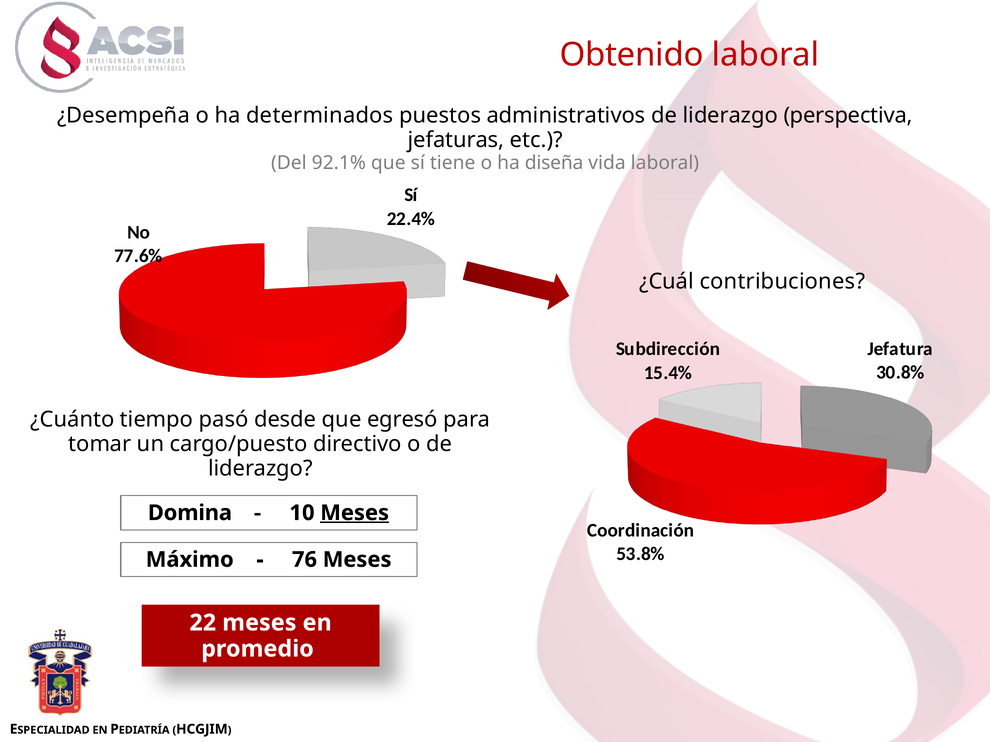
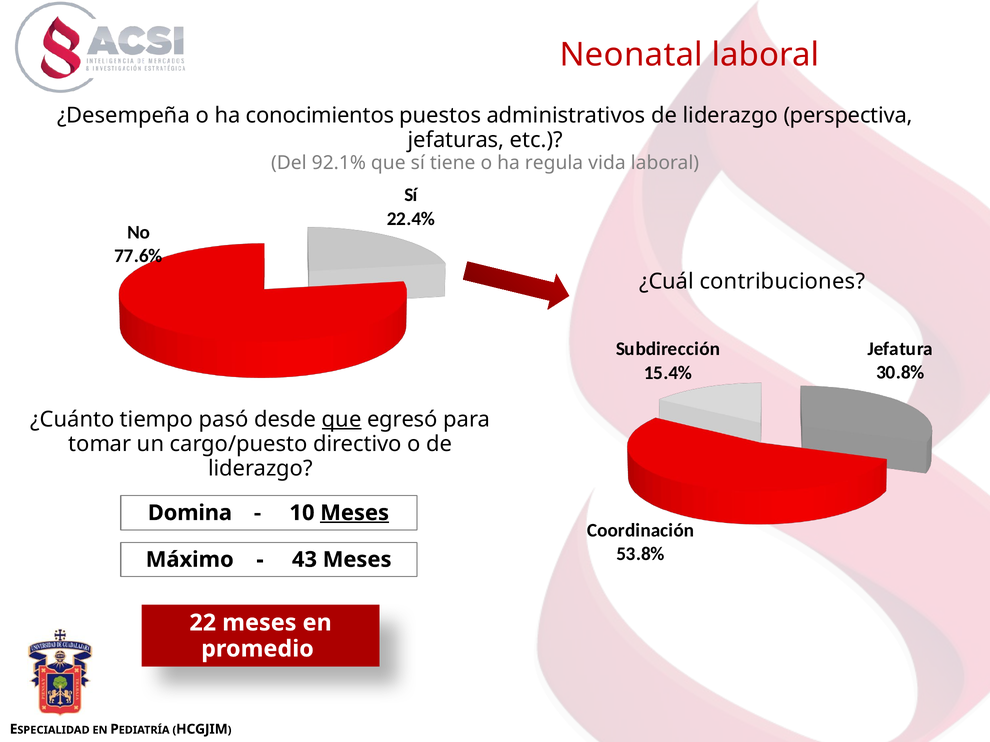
Obtenido: Obtenido -> Neonatal (631, 55)
determinados: determinados -> conocimientos (320, 116)
diseña: diseña -> regula (554, 163)
que underline: none -> present (342, 420)
76: 76 -> 43 (304, 560)
